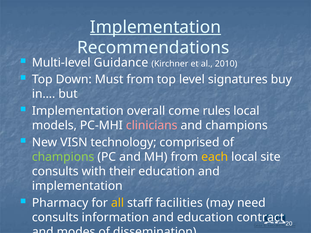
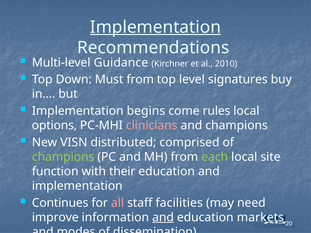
overall: overall -> begins (146, 111)
models: models -> options (54, 126)
technology: technology -> distributed (123, 142)
each colour: yellow -> light green (215, 157)
consults: consults -> function (55, 172)
Pharmacy: Pharmacy -> Continues (60, 203)
all colour: yellow -> pink (118, 203)
consults: consults -> improve (55, 218)
and underline: none -> present (163, 218)
contract: contract -> markets (260, 218)
